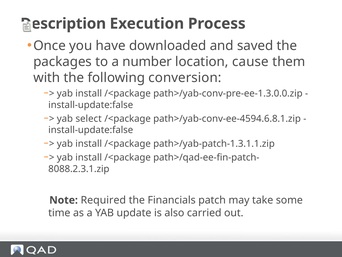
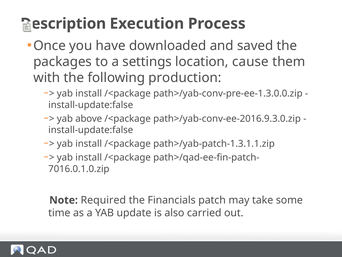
number: number -> settings (147, 62)
conversion: conversion -> production (185, 78)
select: select -> above (89, 118)
path>/yab-conv-ee-4594.6.8.1.zip: path>/yab-conv-ee-4594.6.8.1.zip -> path>/yab-conv-ee-2016.9.3.0.zip (227, 118)
8088.2.3.1.zip: 8088.2.3.1.zip -> 7016.0.1.0.zip (79, 169)
